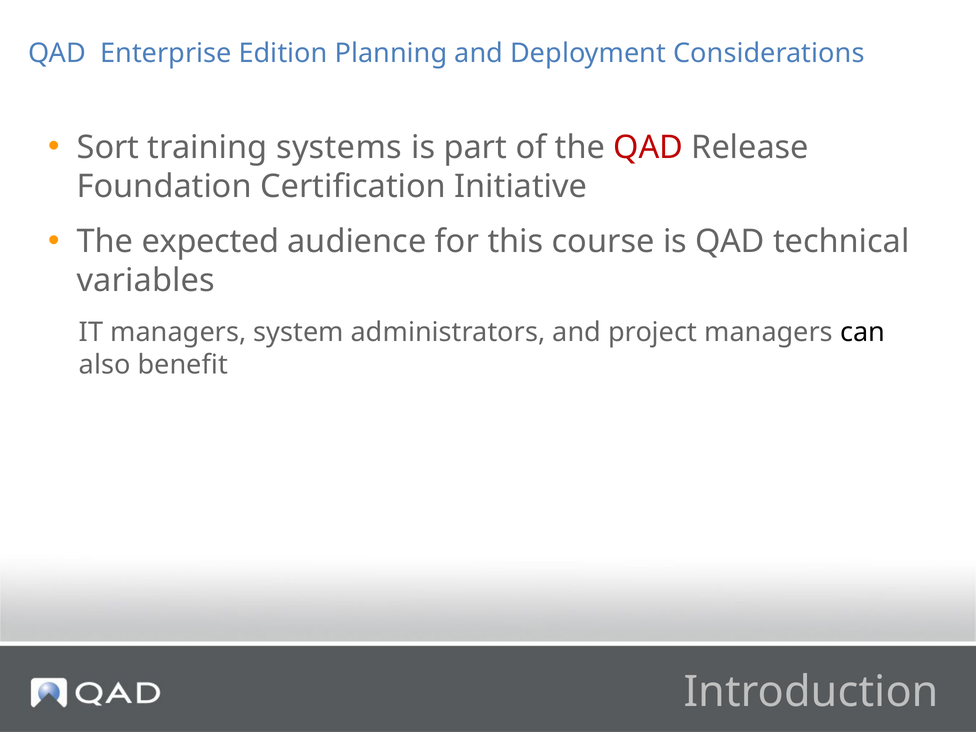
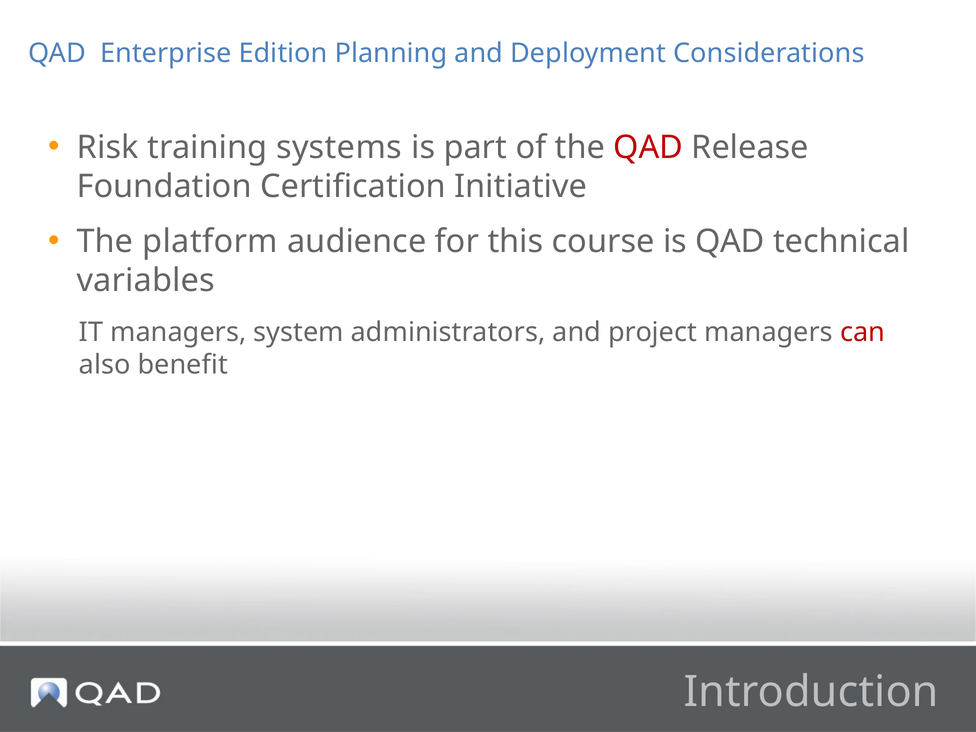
Sort: Sort -> Risk (108, 147)
expected: expected -> platform (210, 242)
can colour: black -> red (863, 332)
